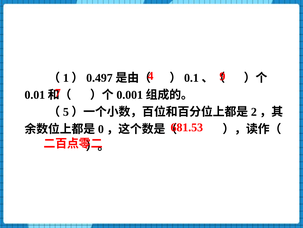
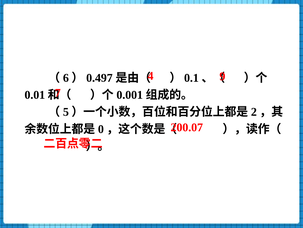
1: 1 -> 6 (66, 78)
681.53: 681.53 -> 200.07 (187, 127)
